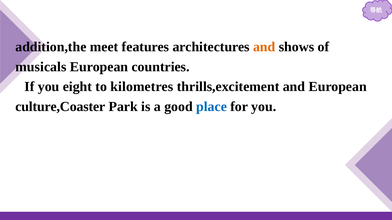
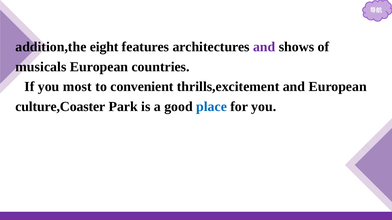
meet: meet -> eight (104, 47)
and colour: orange -> purple (264, 47)
eight: eight -> most (77, 87)
kilometres: kilometres -> convenient (142, 87)
